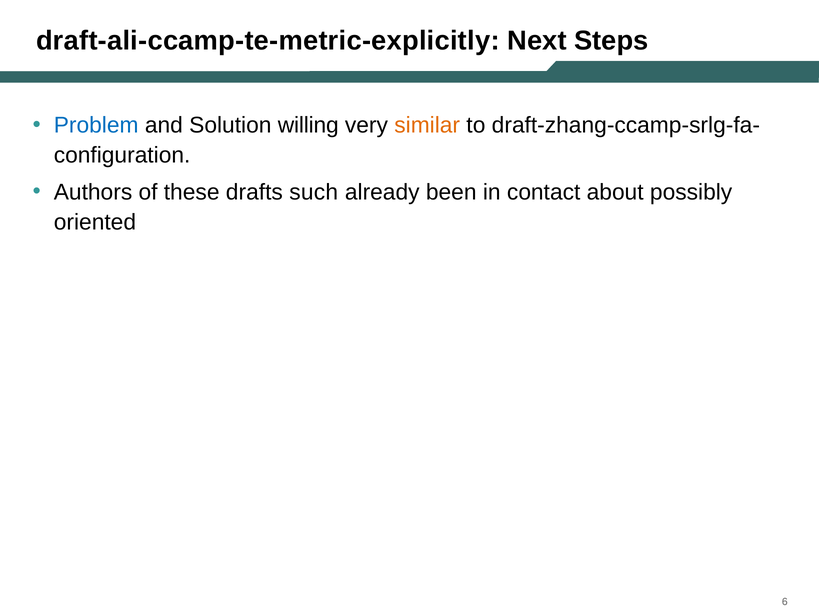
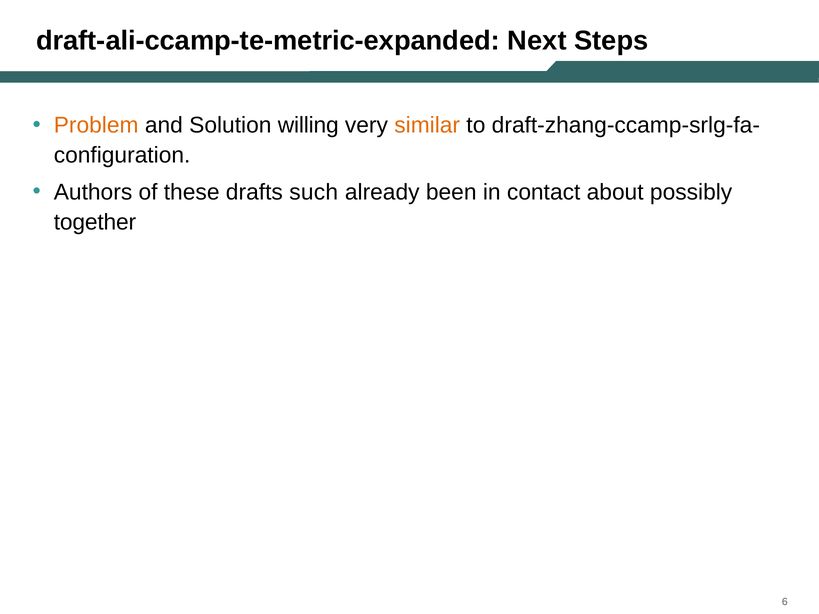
draft-ali-ccamp-te-metric-explicitly: draft-ali-ccamp-te-metric-explicitly -> draft-ali-ccamp-te-metric-expanded (268, 41)
Problem colour: blue -> orange (96, 125)
oriented: oriented -> together (95, 222)
